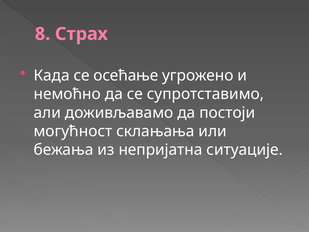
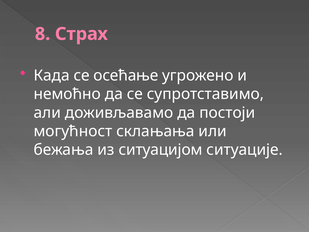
непријатна: непријатна -> ситуацијом (161, 150)
